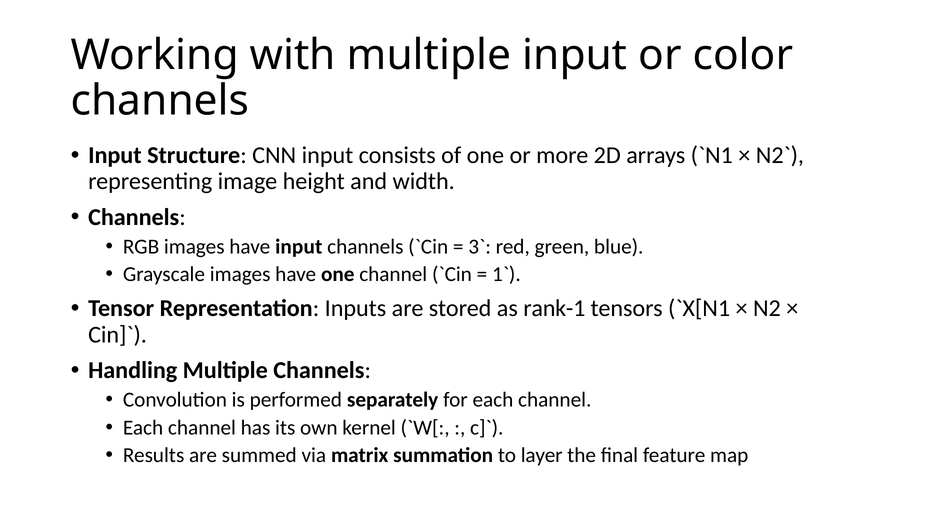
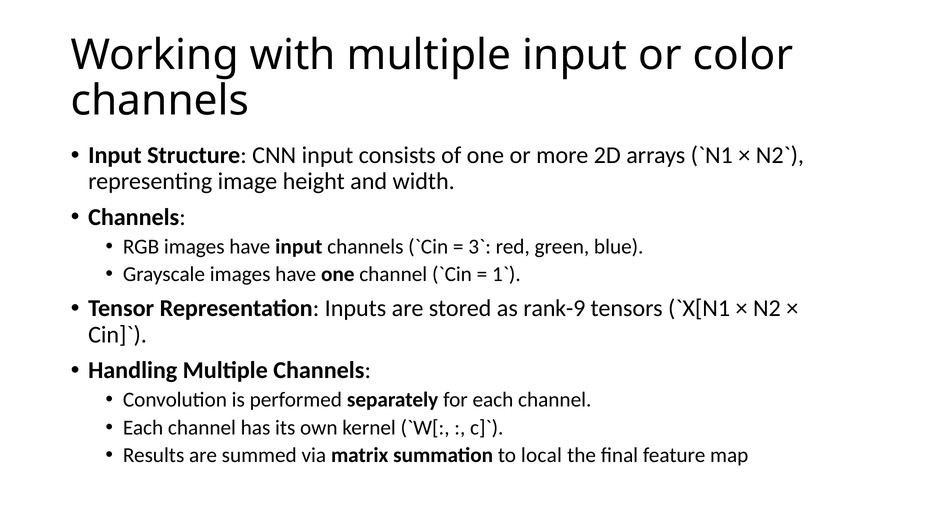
rank-1: rank-1 -> rank-9 (554, 309)
layer: layer -> local (541, 455)
